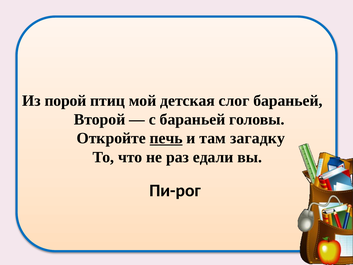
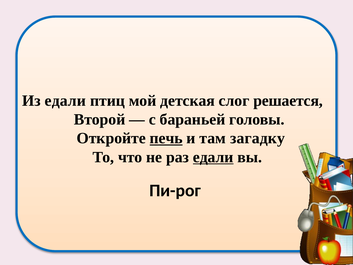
Из порой: порой -> едали (65, 100)
слог бараньей: бараньей -> решается (288, 100)
едали underline: none -> present (213, 157)
